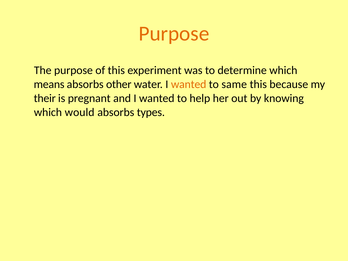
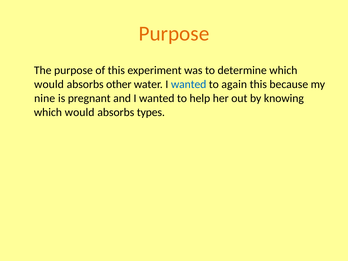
means: means -> would (49, 84)
wanted colour: orange -> blue (189, 84)
same: same -> again (234, 84)
their: their -> nine (45, 98)
